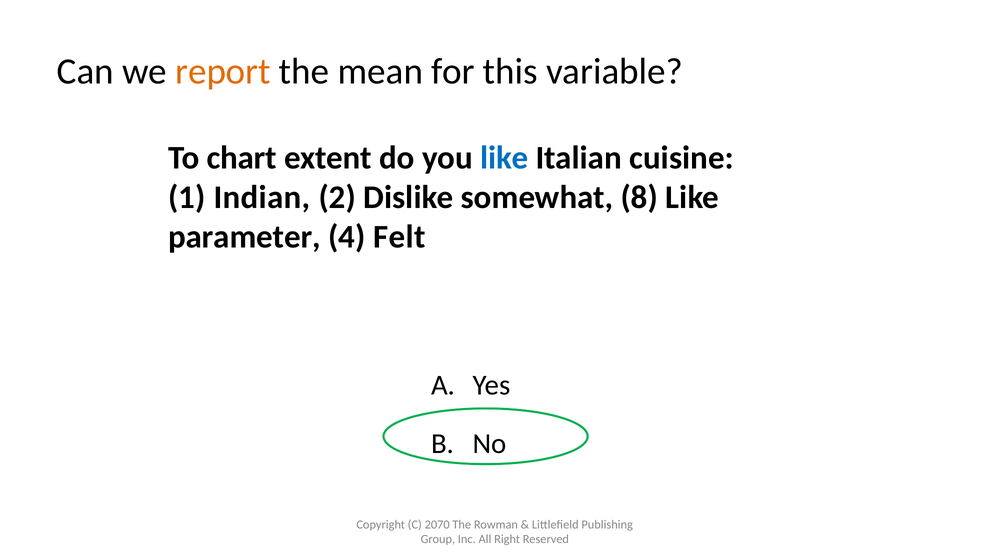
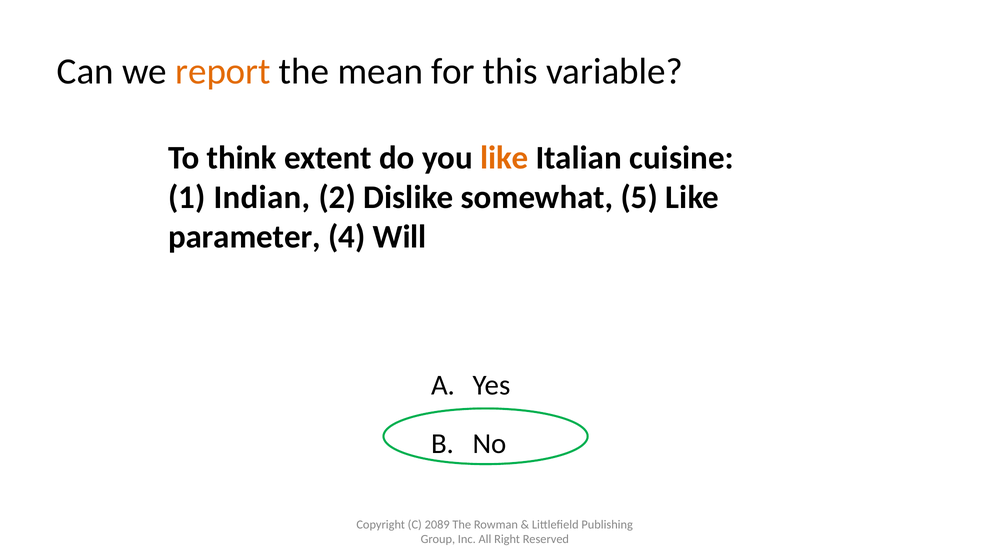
chart: chart -> think (242, 158)
like colour: blue -> orange (504, 158)
8: 8 -> 5 (639, 197)
Felt: Felt -> Will (400, 237)
2070: 2070 -> 2089 (437, 524)
